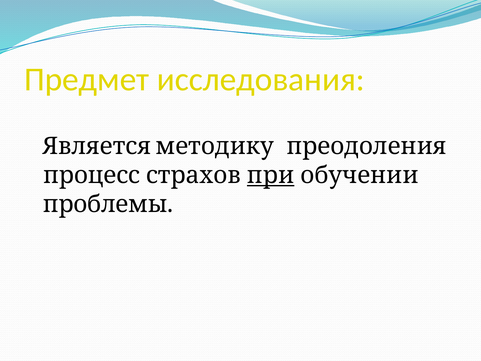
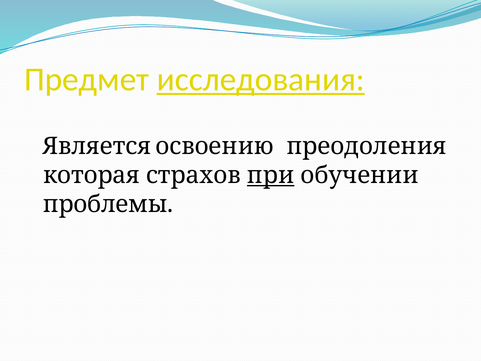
исследования underline: none -> present (261, 79)
методику: методику -> освоению (215, 146)
процесс: процесс -> которая (92, 175)
